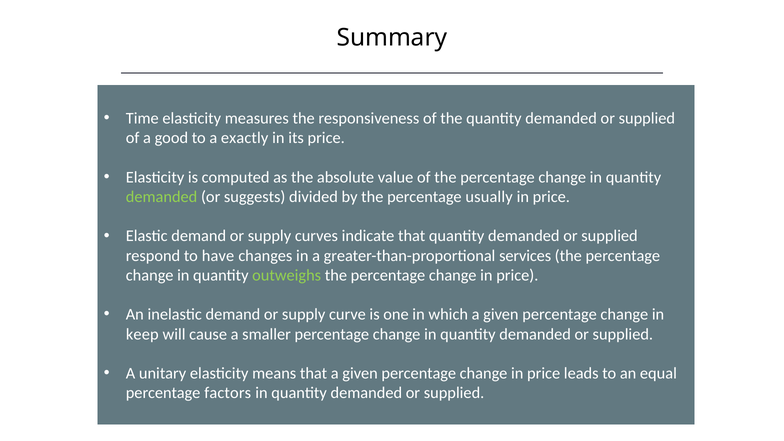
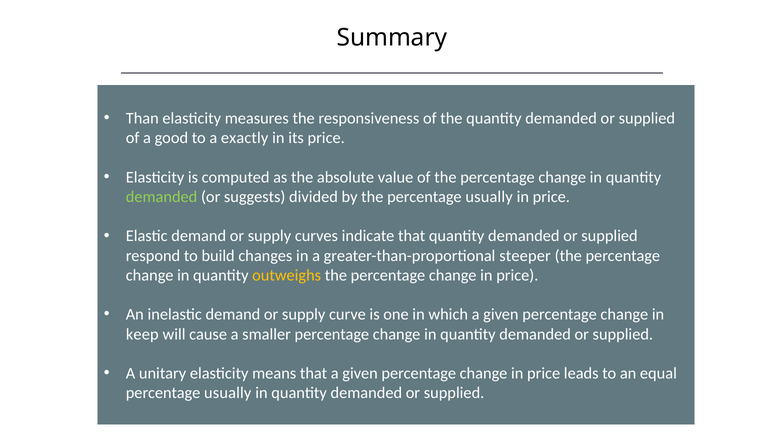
Time: Time -> Than (142, 118)
have: have -> build (218, 256)
services: services -> steeper (525, 256)
outweighs colour: light green -> yellow (287, 275)
factors: factors -> usually (228, 393)
